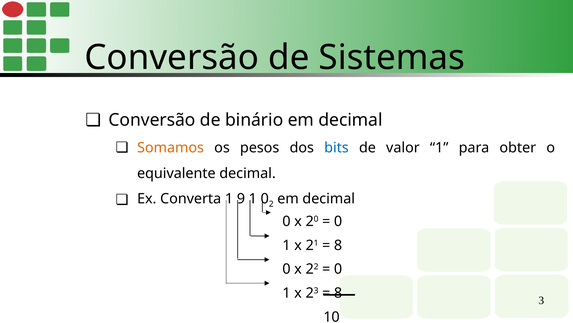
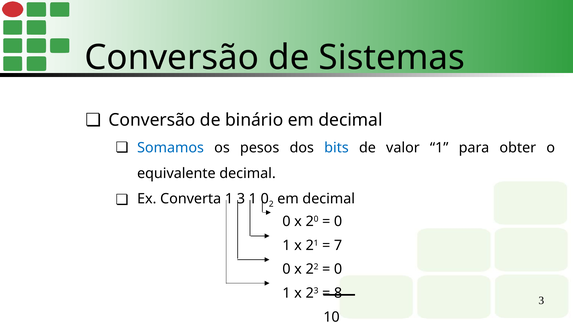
Somamos colour: orange -> blue (171, 147)
1 9: 9 -> 3 (241, 198)
8: 8 -> 7 (338, 245)
